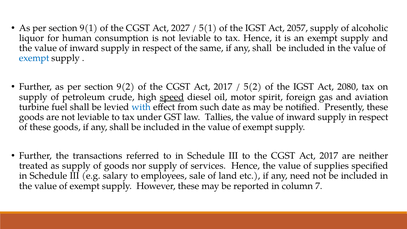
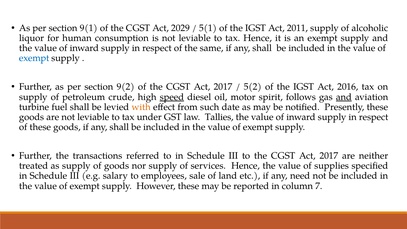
2027: 2027 -> 2029 (180, 28)
2057: 2057 -> 2011 (297, 28)
2080: 2080 -> 2016 (348, 87)
foreign: foreign -> follows (301, 97)
and underline: none -> present (344, 97)
with colour: blue -> orange (141, 107)
